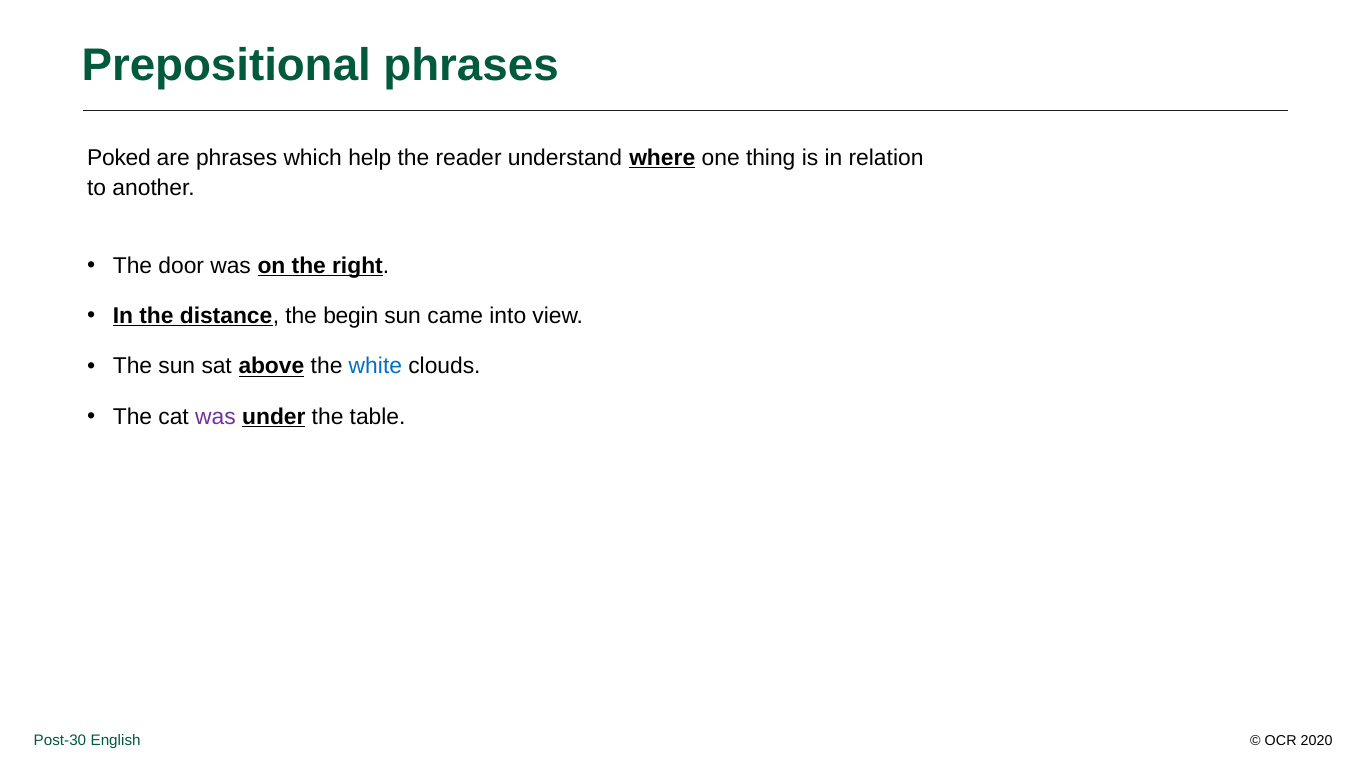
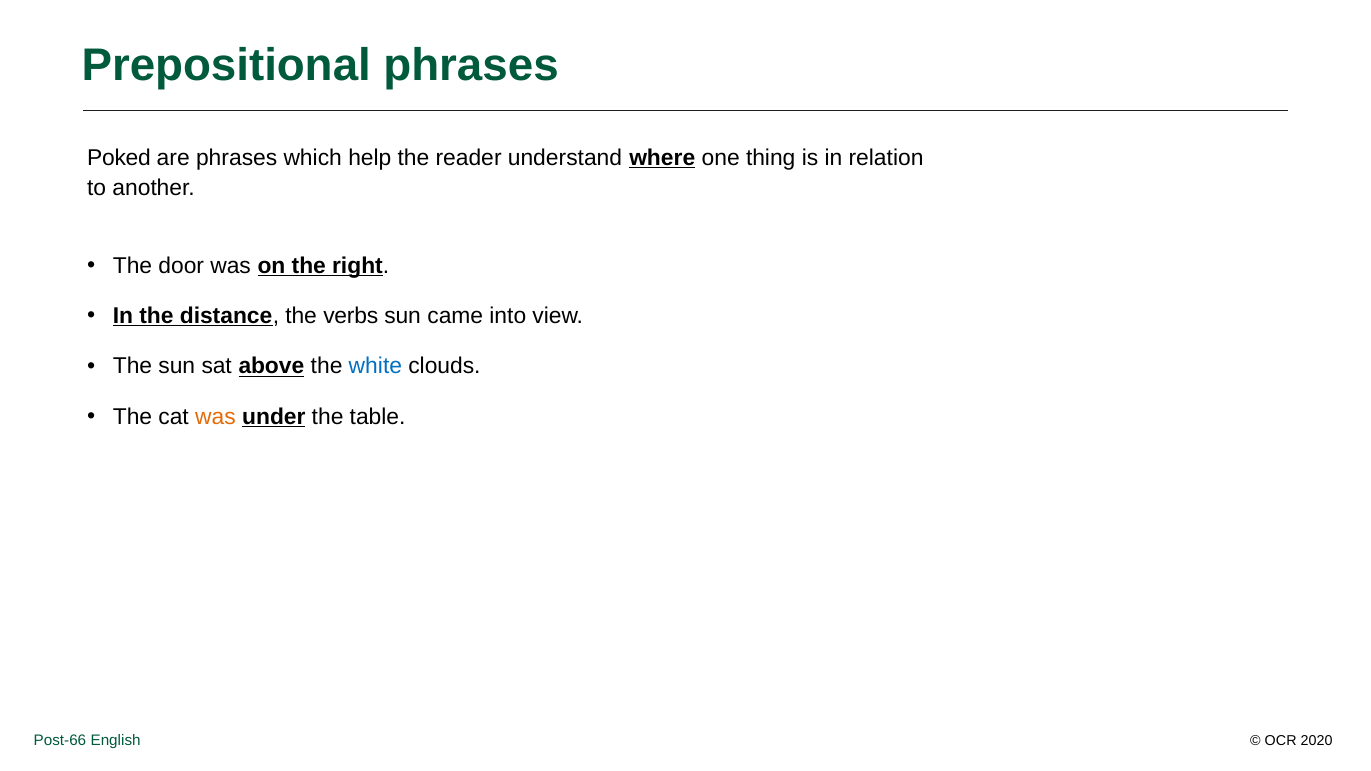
begin: begin -> verbs (351, 316)
was colour: purple -> orange (215, 417)
Post-30: Post-30 -> Post-66 (60, 741)
